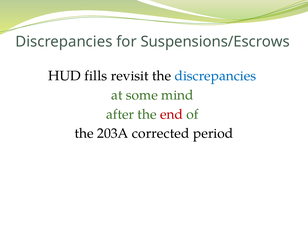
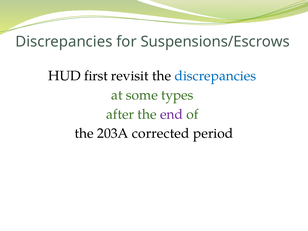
fills: fills -> first (96, 76)
mind: mind -> types (177, 95)
end colour: red -> purple (171, 114)
